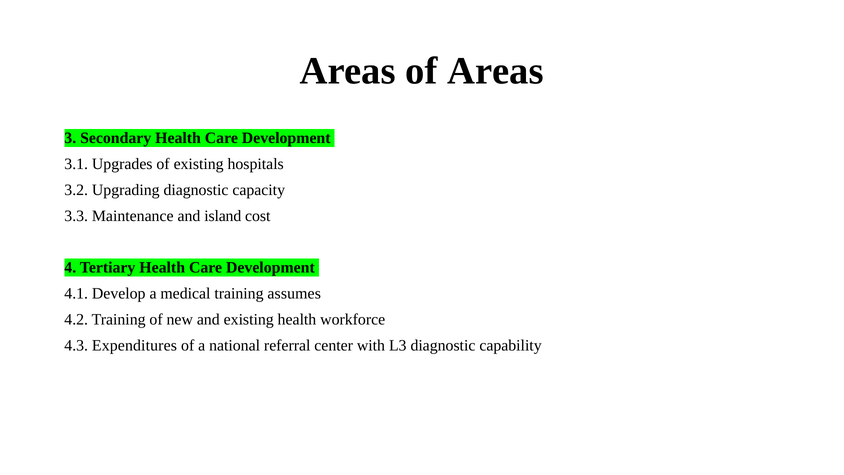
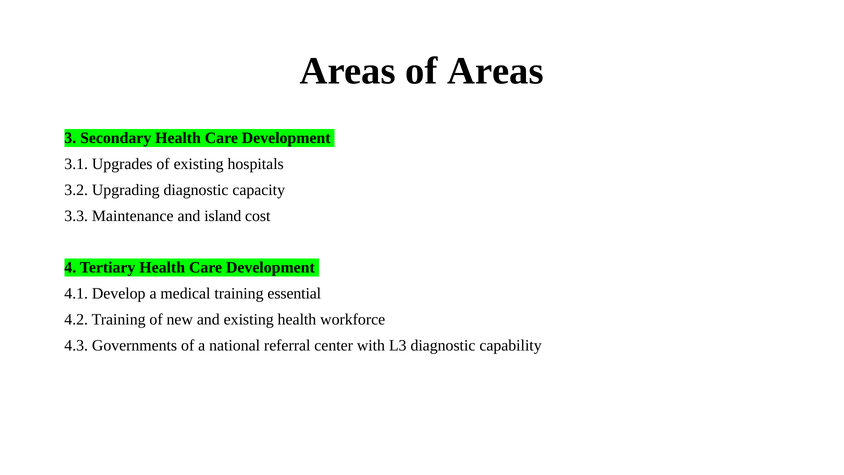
assumes: assumes -> essential (294, 293)
Expenditures: Expenditures -> Governments (135, 345)
